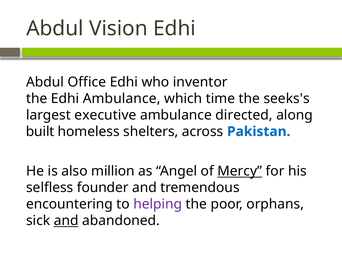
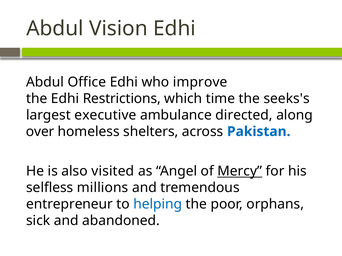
inventor: inventor -> improve (200, 82)
Edhi Ambulance: Ambulance -> Restrictions (122, 99)
built: built -> over (40, 132)
million: million -> visited (113, 171)
founder: founder -> millions (103, 188)
encountering: encountering -> entrepreneur (70, 205)
helping colour: purple -> blue (158, 205)
and underline: present -> none (66, 221)
